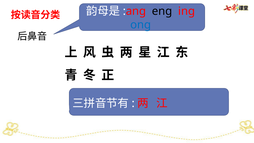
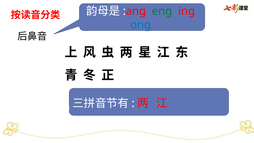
eng colour: black -> green (162, 11)
